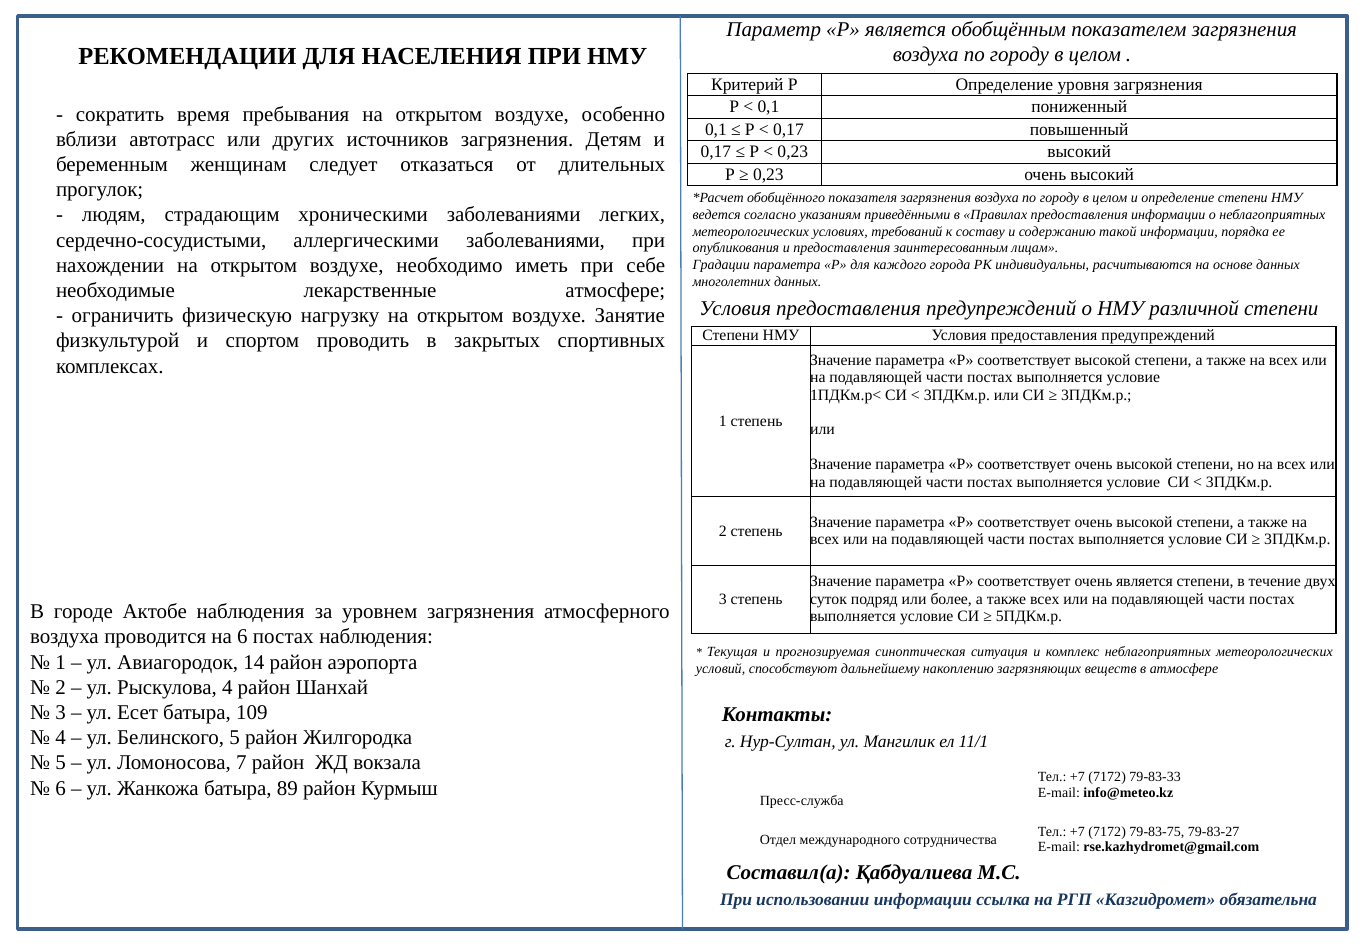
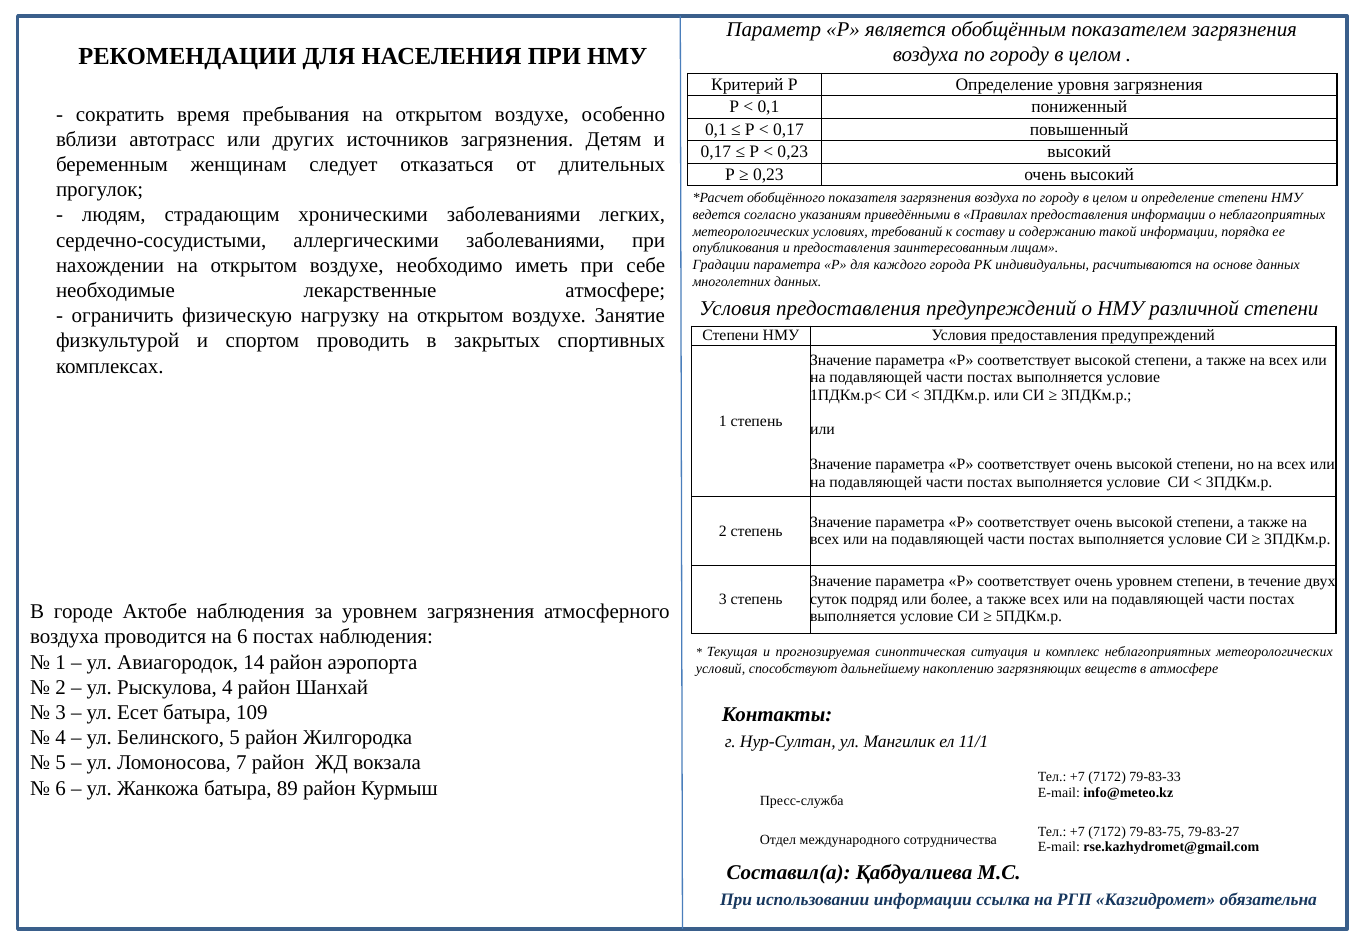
очень является: является -> уровнем (1145, 582)
